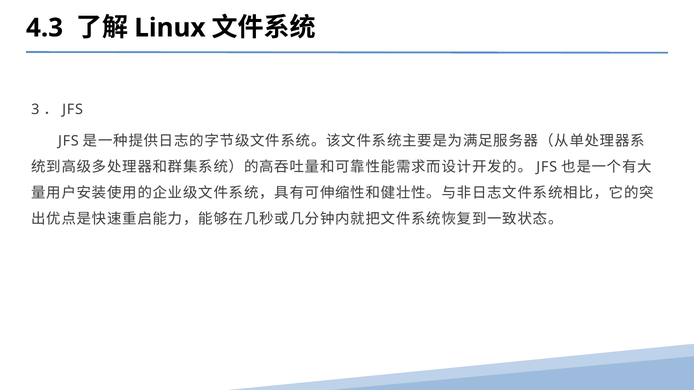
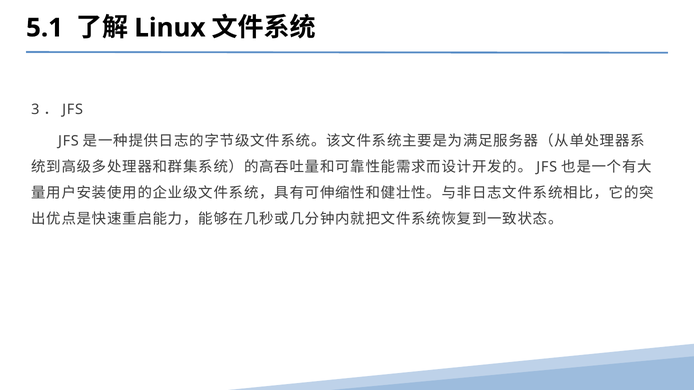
4.3: 4.3 -> 5.1 (45, 28)
